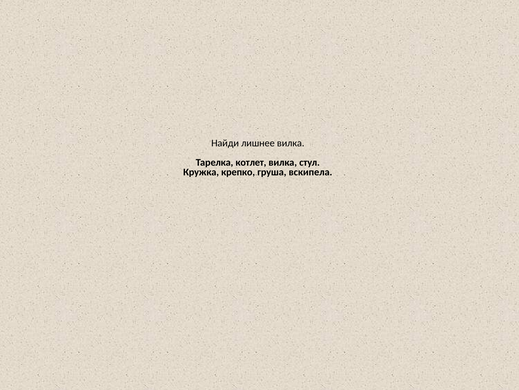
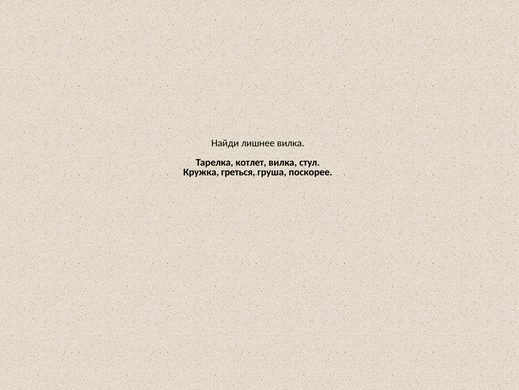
крепко: крепко -> греться (238, 172)
вскипела: вскипела -> поскорее (311, 172)
